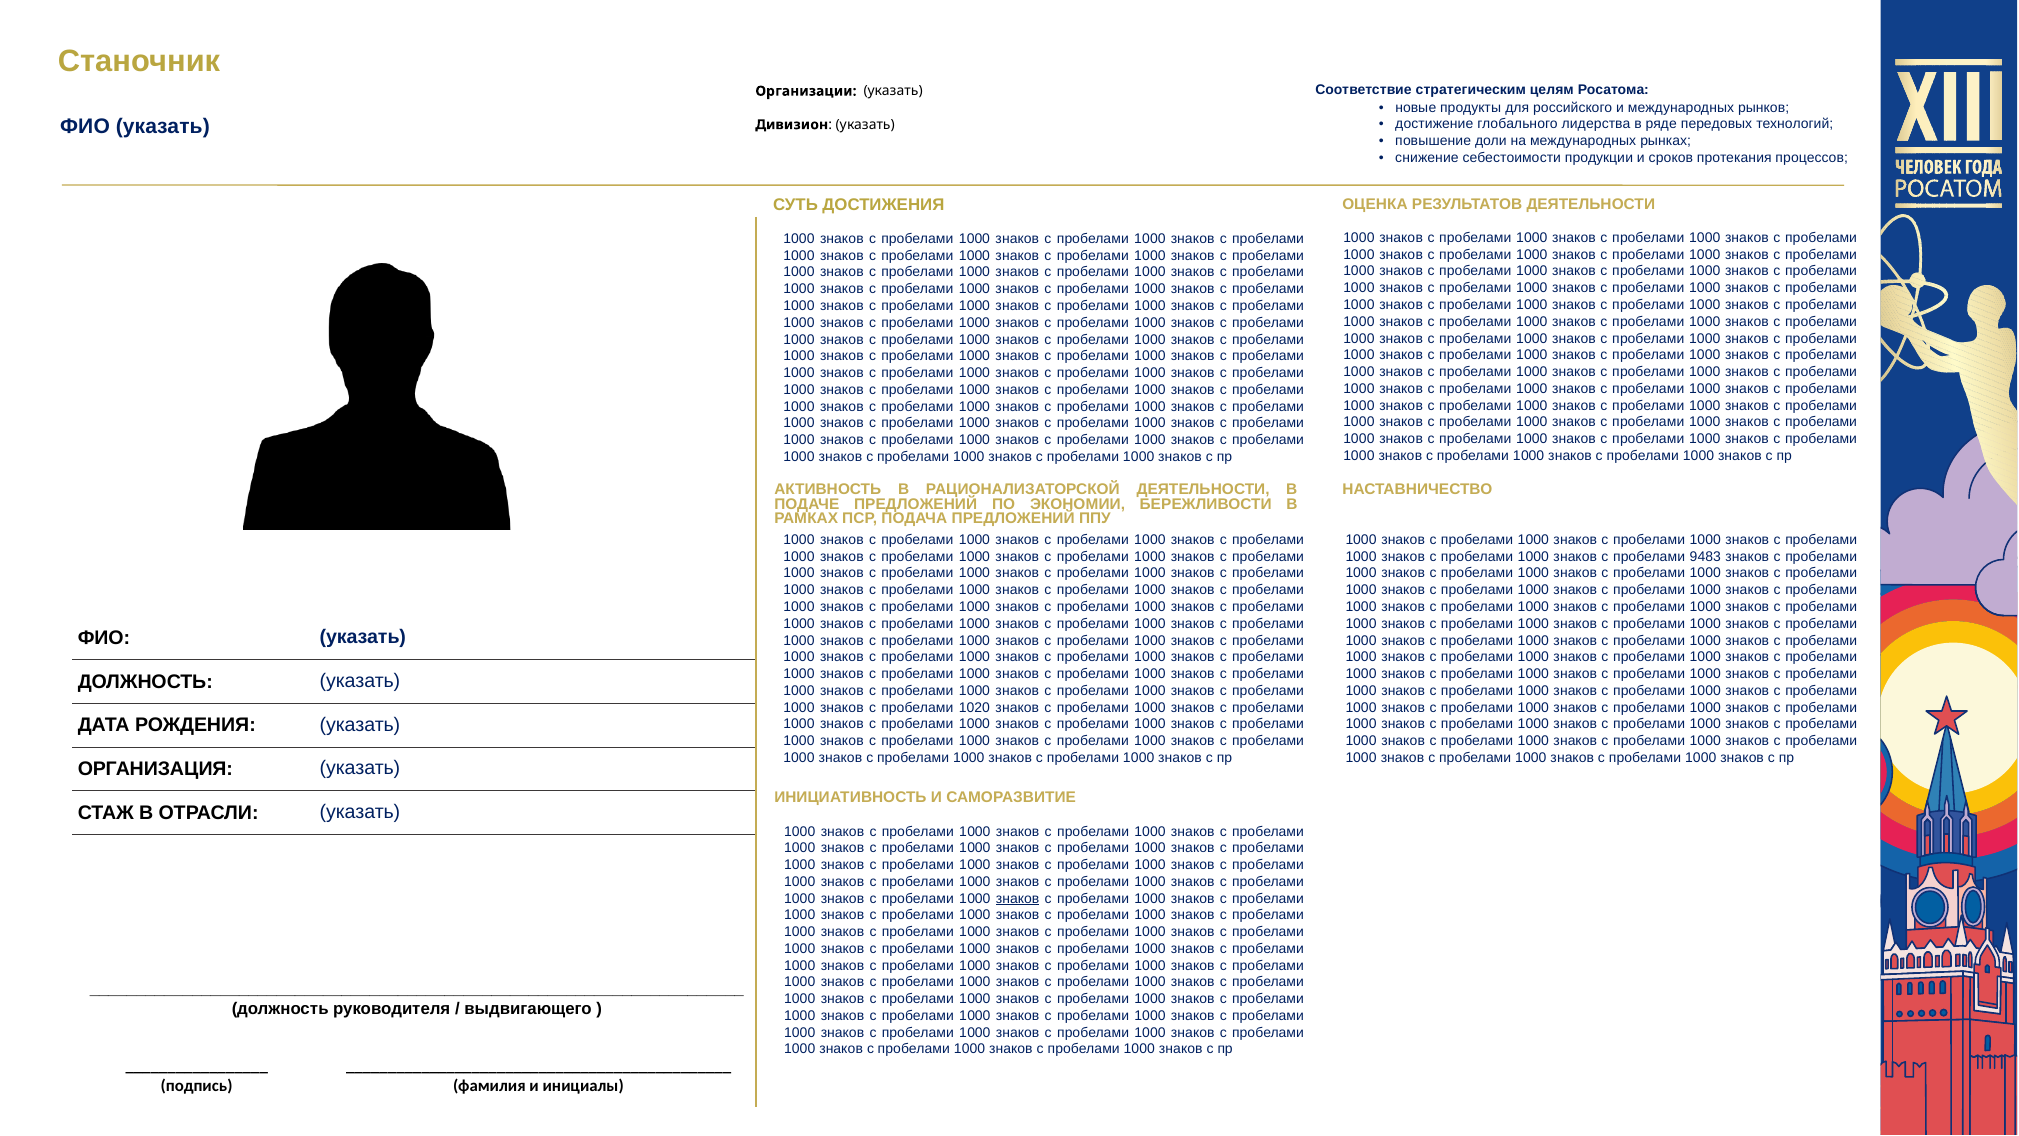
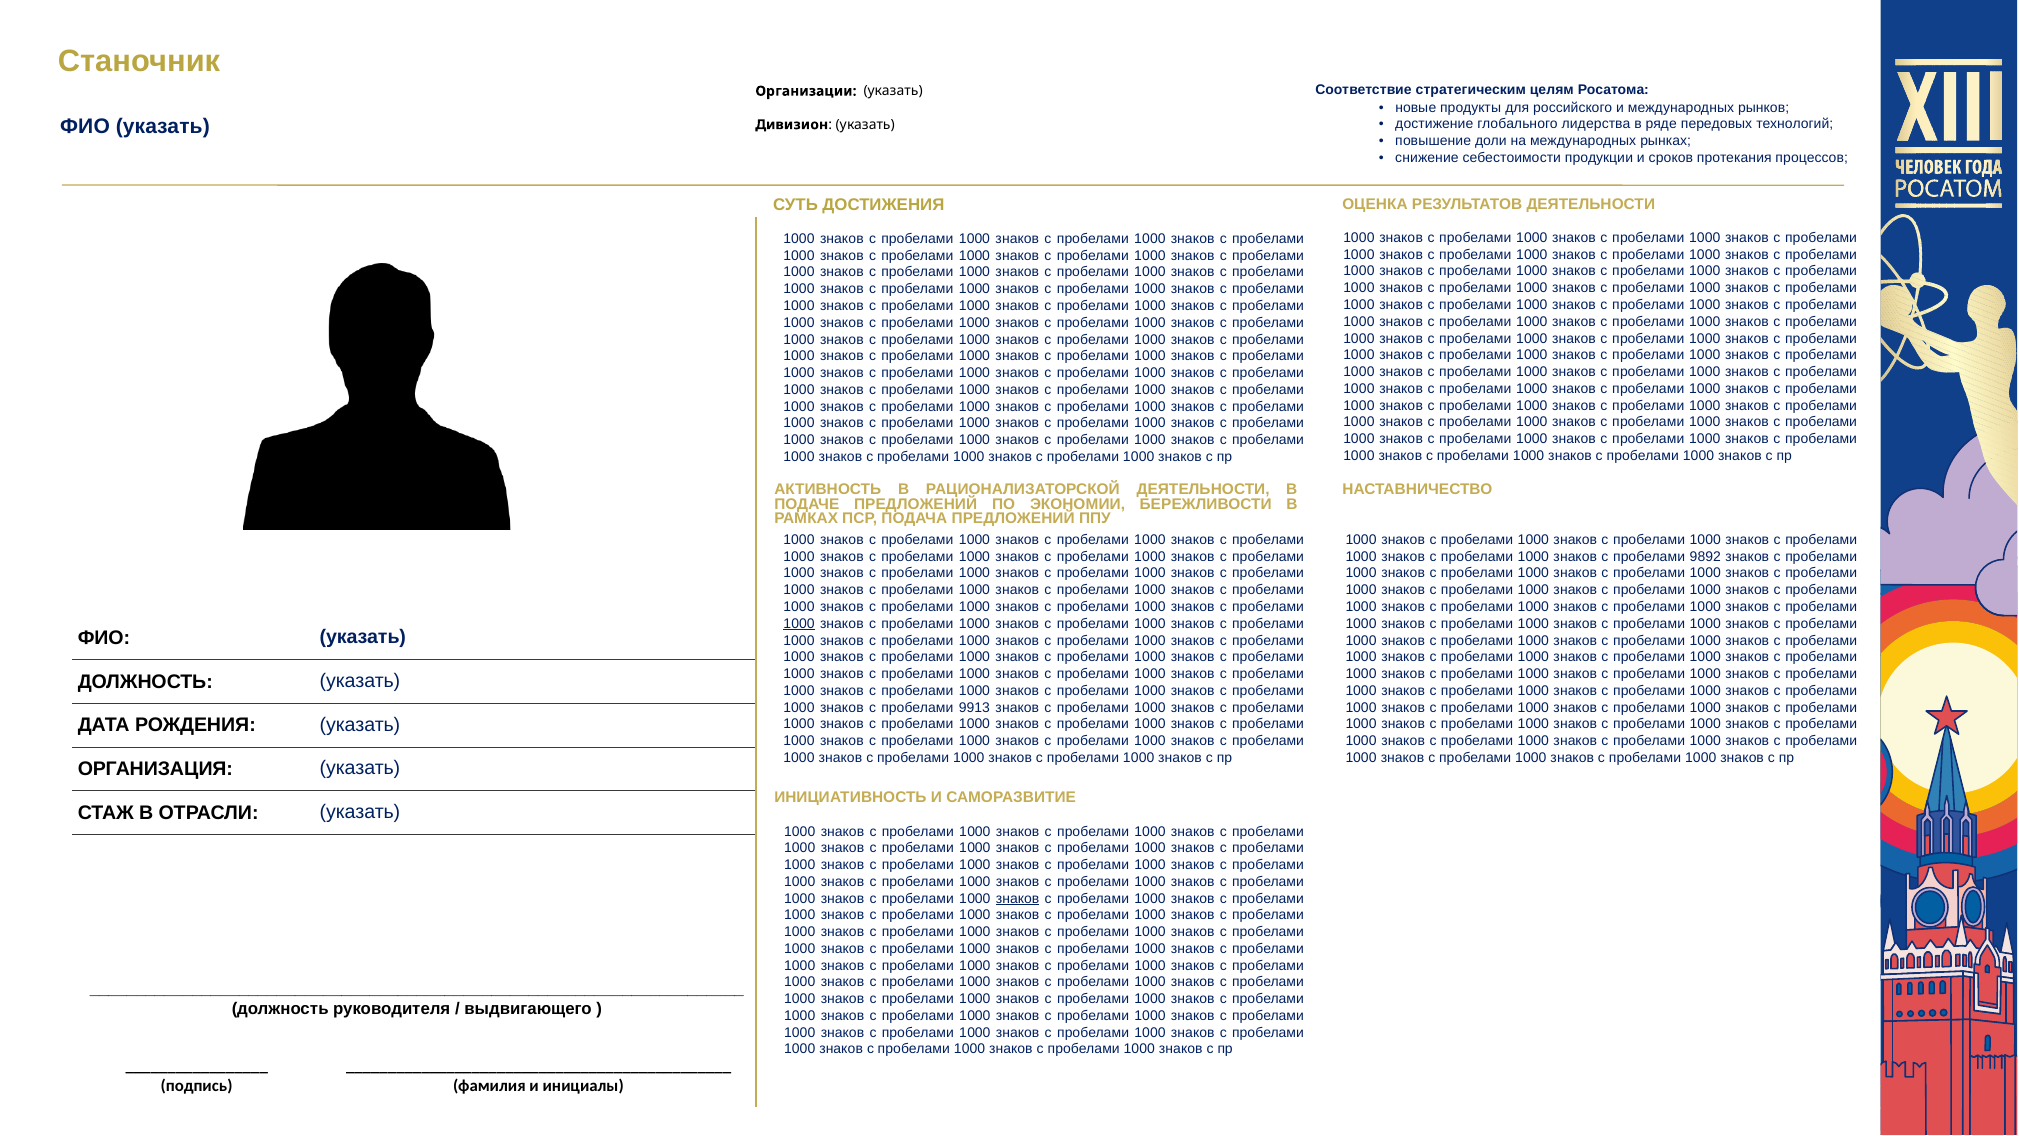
9483: 9483 -> 9892 (1705, 556)
1000 underline: none -> present (799, 624)
1020: 1020 -> 9913 (974, 707)
